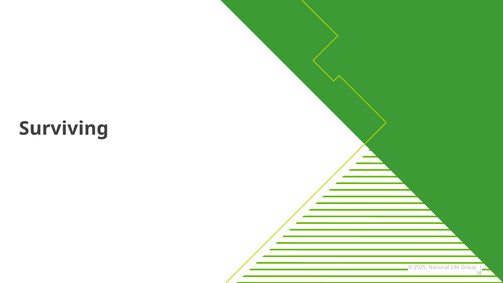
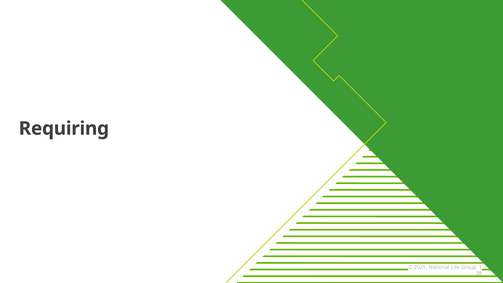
Surviving: Surviving -> Requiring (64, 128)
